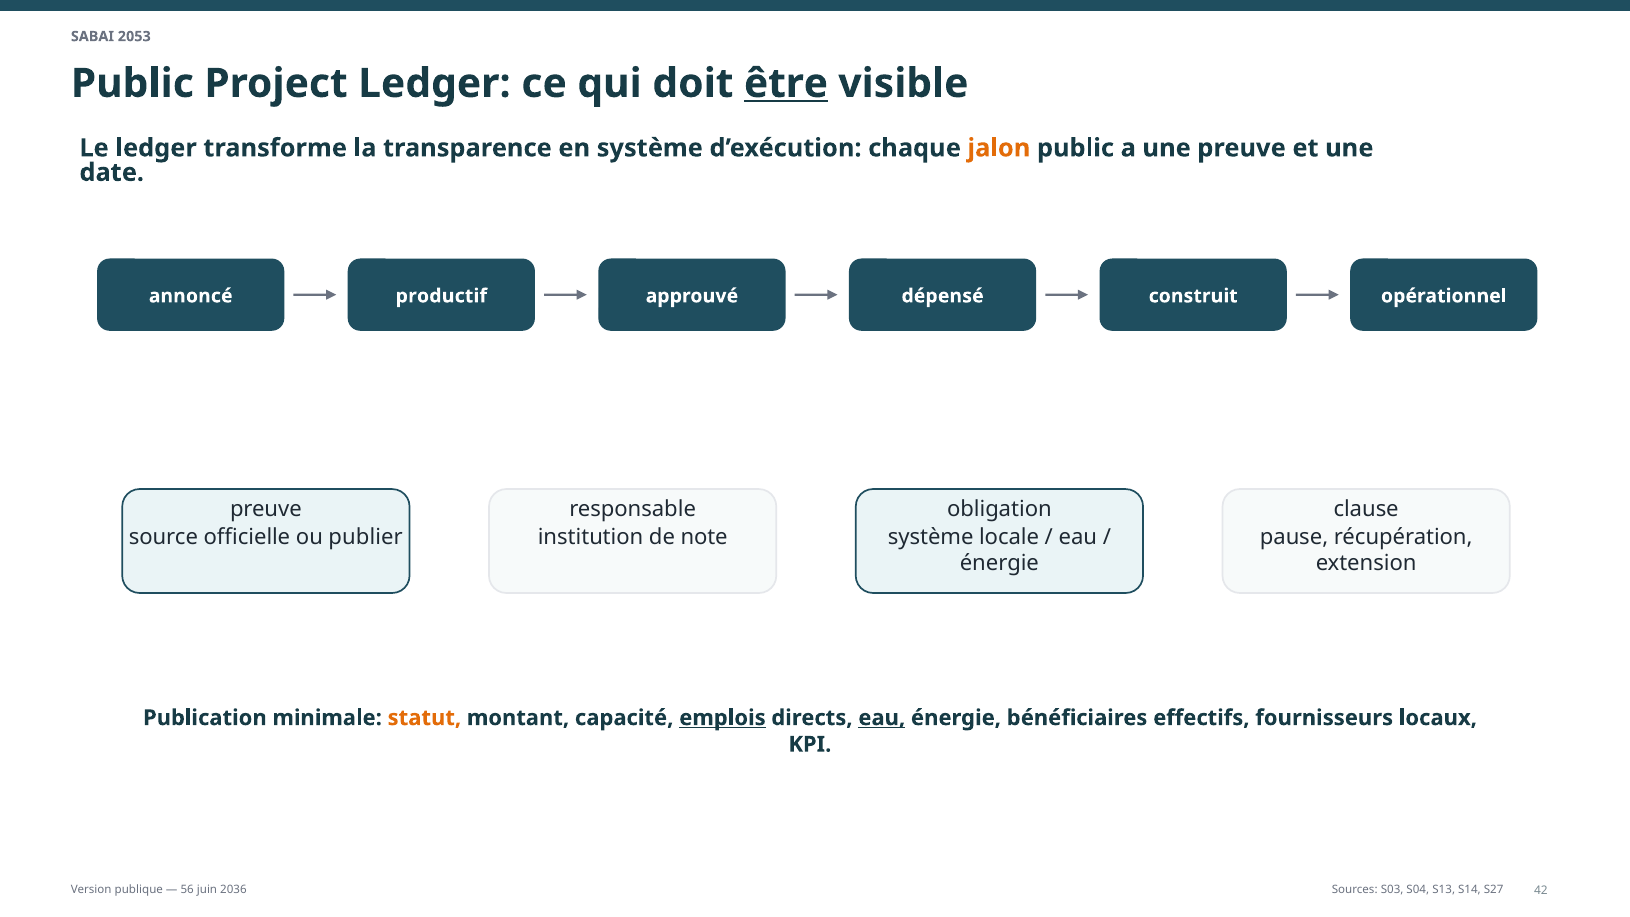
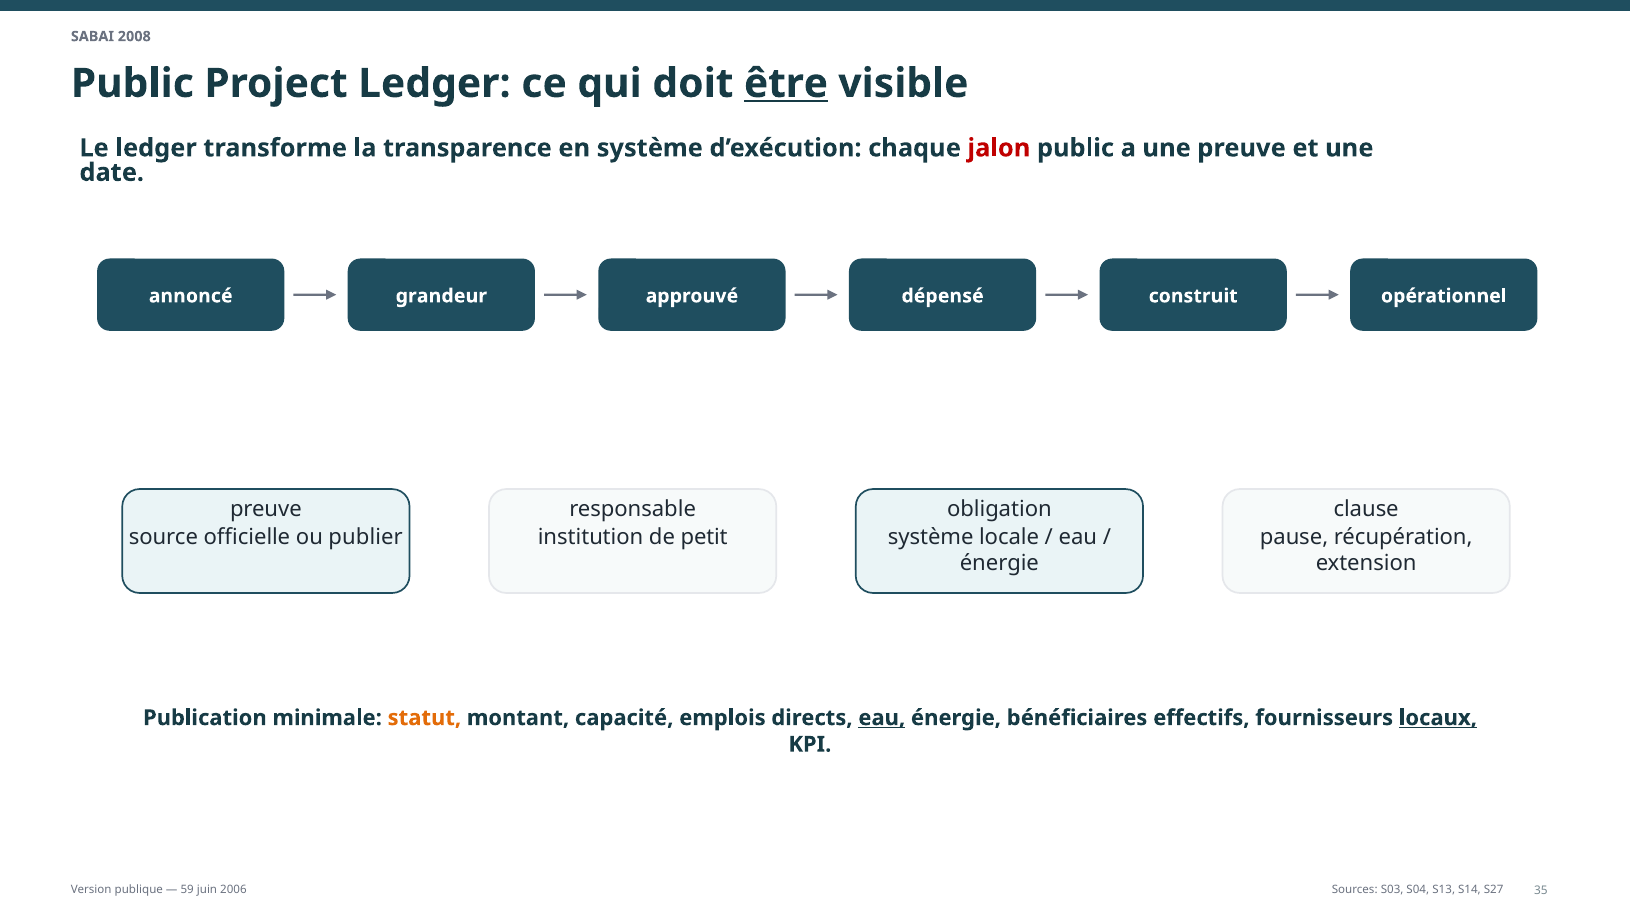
2053: 2053 -> 2008 (134, 36)
jalon colour: orange -> red (999, 148)
productif: productif -> grandeur (441, 296)
note: note -> petit (704, 537)
emplois underline: present -> none (722, 718)
locaux underline: none -> present (1438, 718)
56: 56 -> 59 (187, 890)
2036: 2036 -> 2006 (233, 890)
42: 42 -> 35 (1541, 891)
